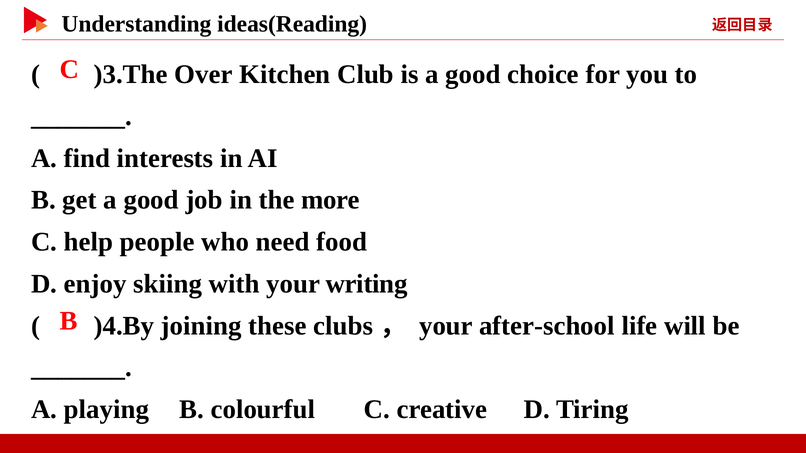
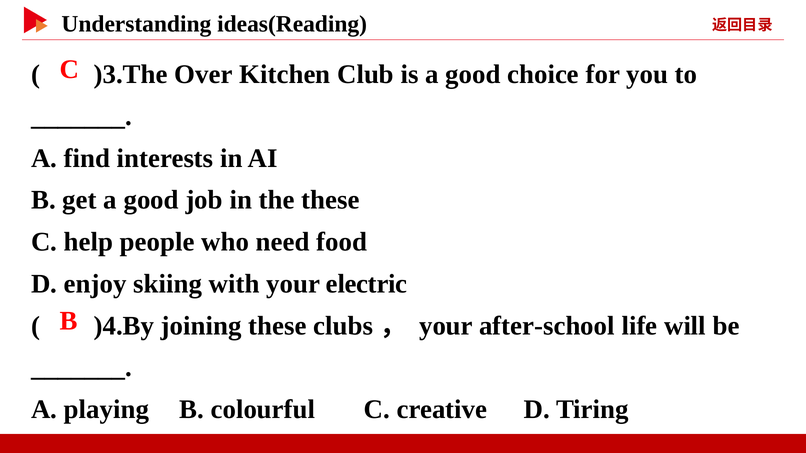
the more: more -> these (330, 200)
writing: writing -> electric (367, 284)
